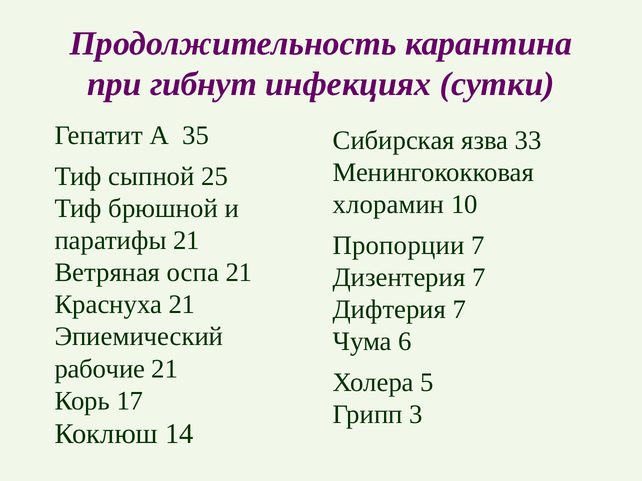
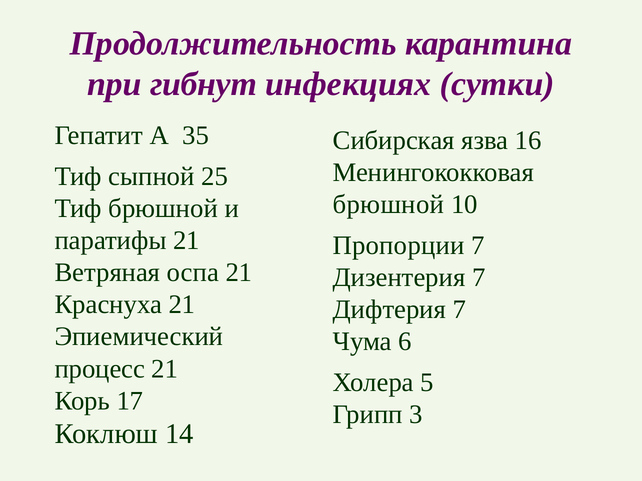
33: 33 -> 16 (528, 141)
хлорамин: хлорамин -> брюшной (388, 205)
рабочие: рабочие -> процесс (100, 369)
